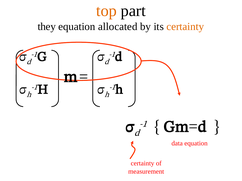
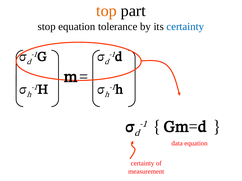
they: they -> stop (47, 27)
allocated: allocated -> tolerance (118, 27)
certainty colour: orange -> blue (185, 27)
